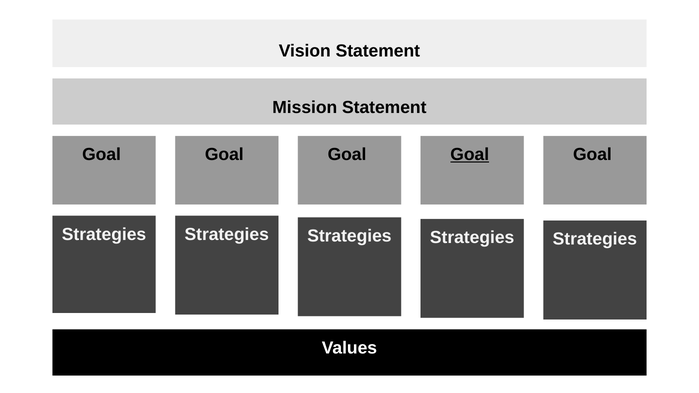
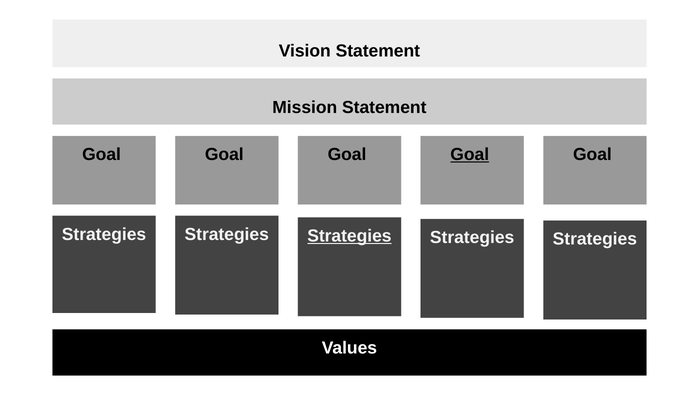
Strategies underline: none -> present (349, 236)
